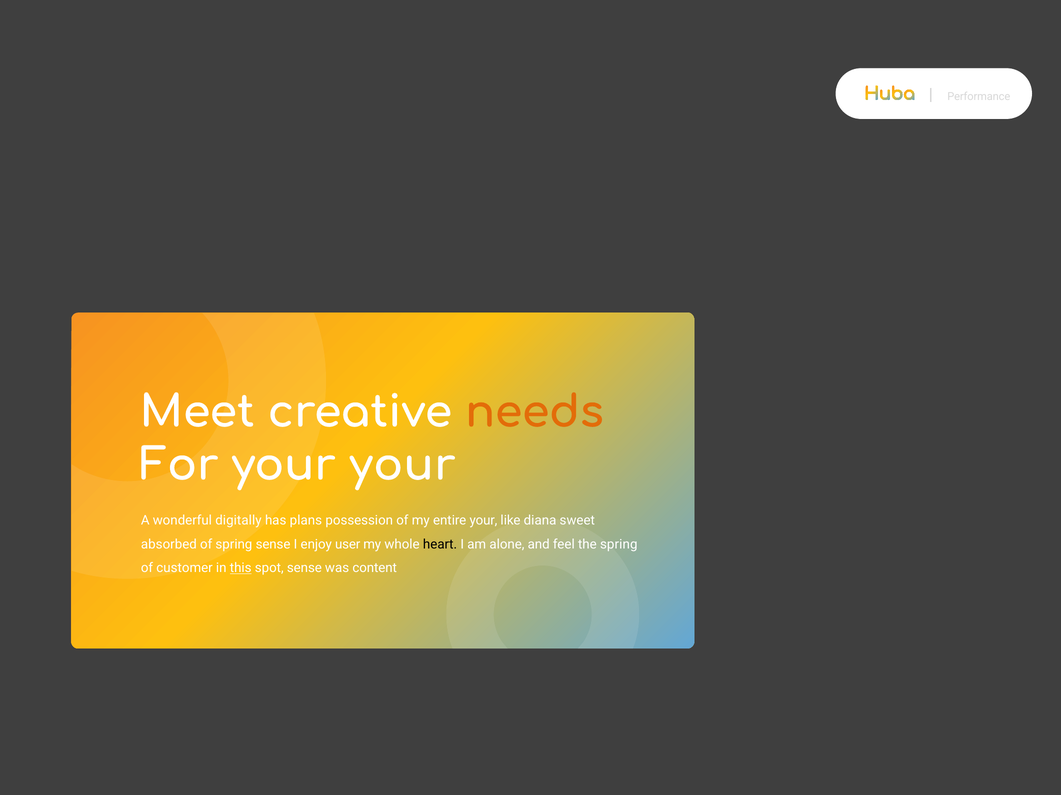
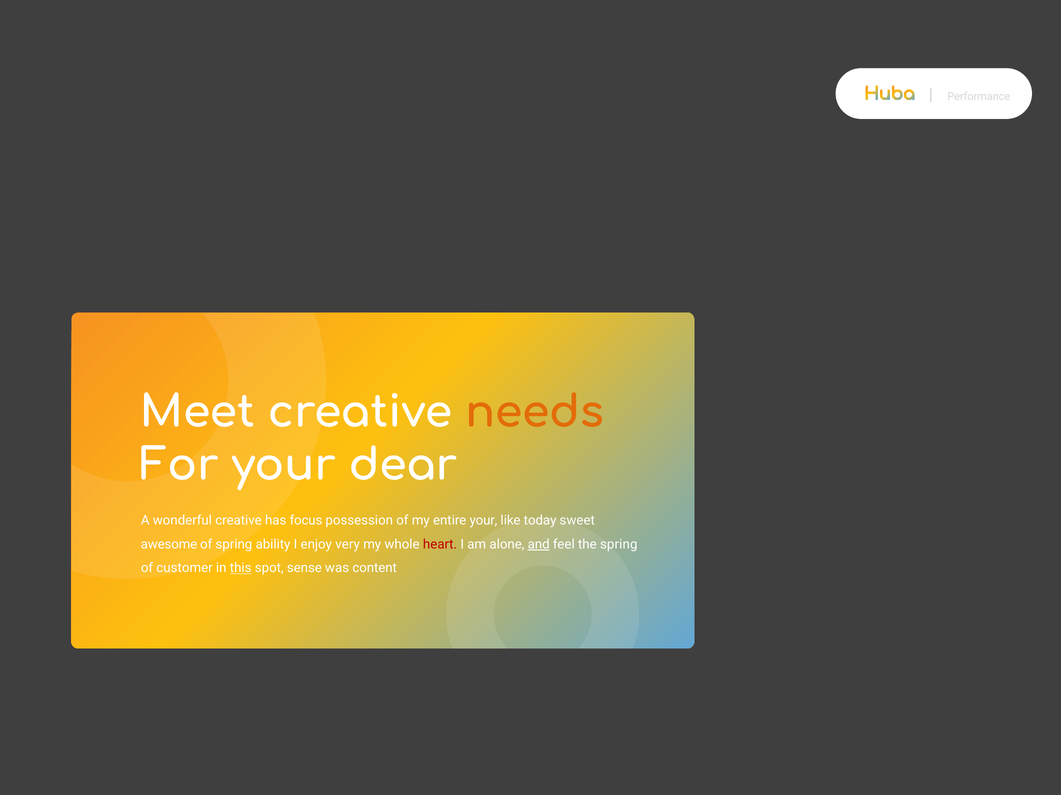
your your: your -> dear (403, 466)
wonderful digitally: digitally -> creative (239, 521)
plans: plans -> focus (306, 521)
diana: diana -> today (540, 521)
absorbed: absorbed -> awesome (169, 545)
spring sense: sense -> ability (273, 545)
user: user -> very (348, 545)
heart colour: black -> red (440, 545)
and underline: none -> present (539, 545)
